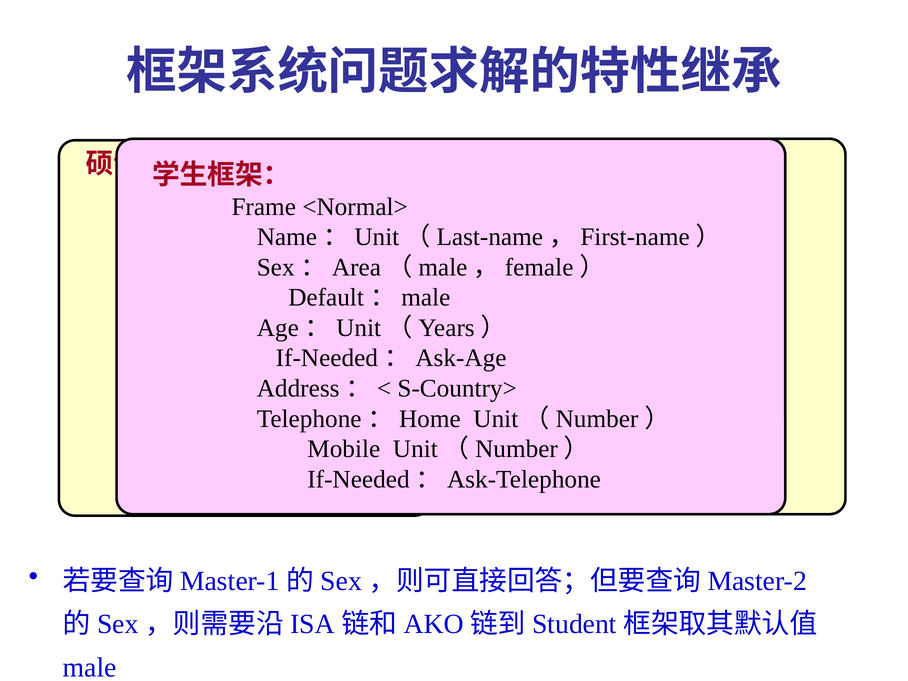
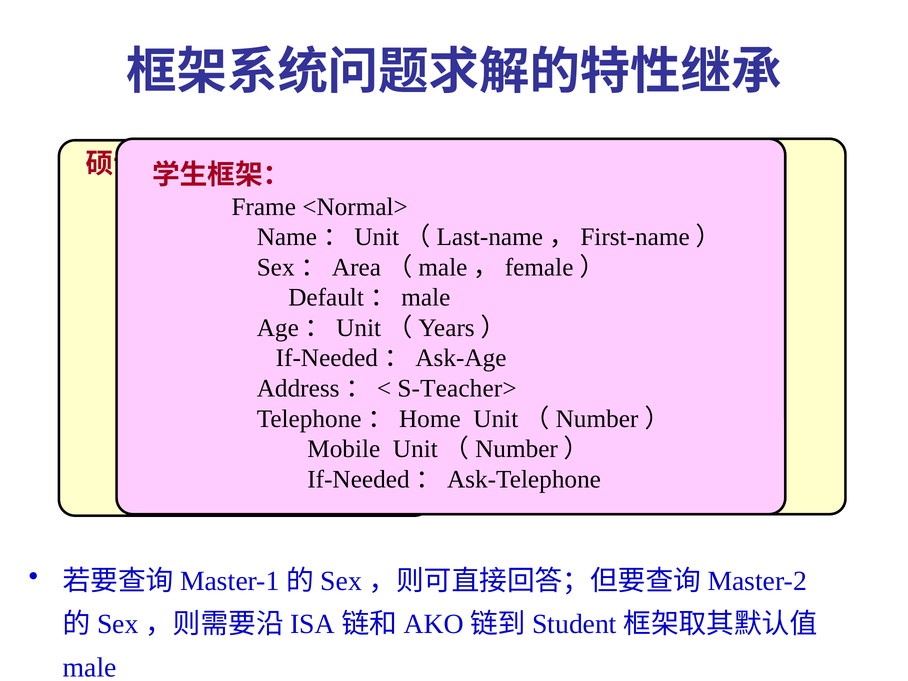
S-Country>: S-Country> -> S-Teacher> (457, 388)
